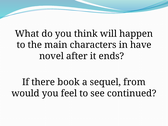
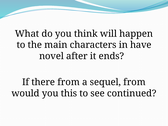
there book: book -> from (69, 82)
feel: feel -> this (69, 93)
